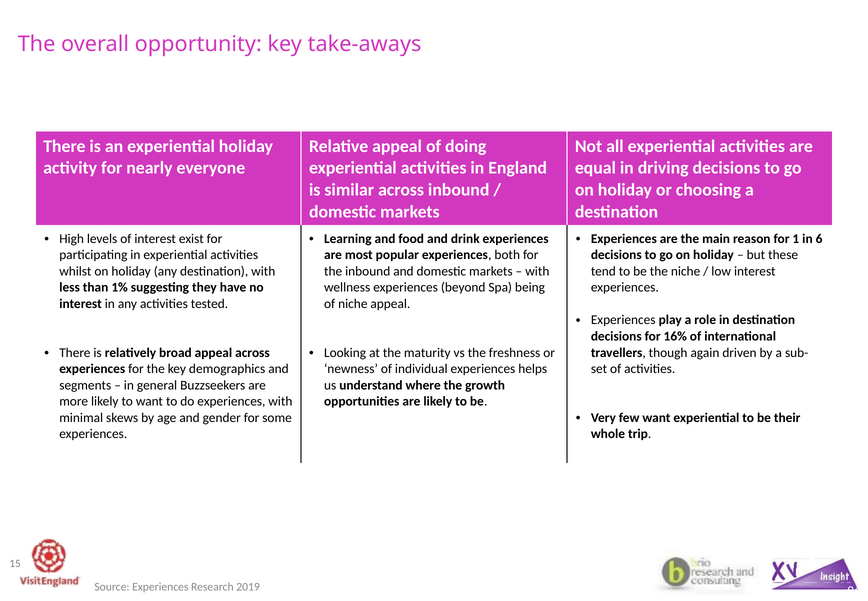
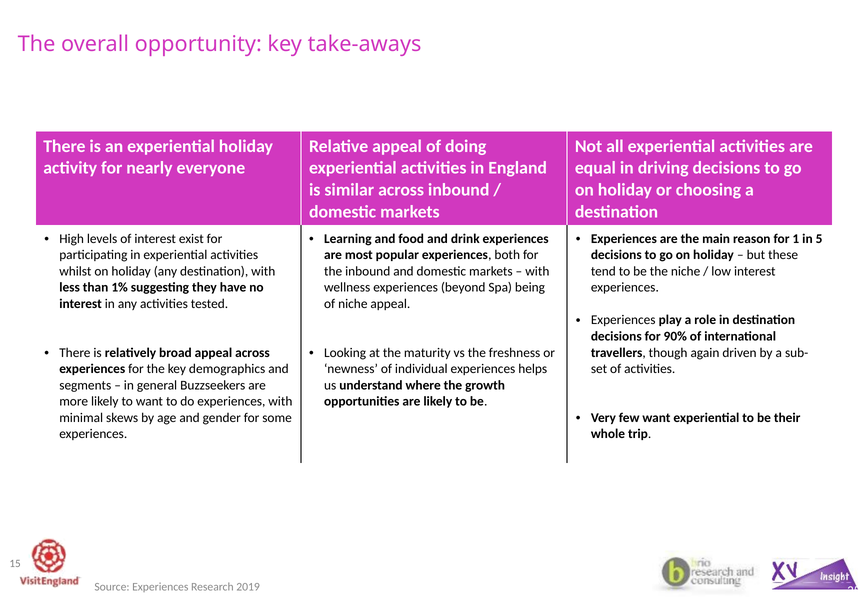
6: 6 -> 5 (819, 239)
16%: 16% -> 90% (675, 336)
94: 94 -> 25 (854, 590)
